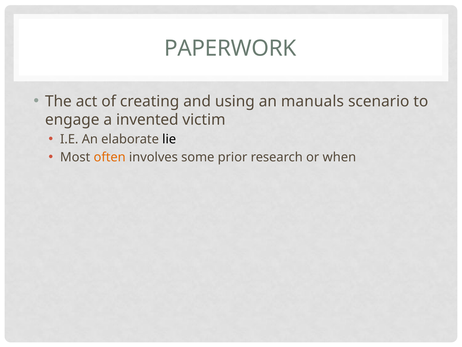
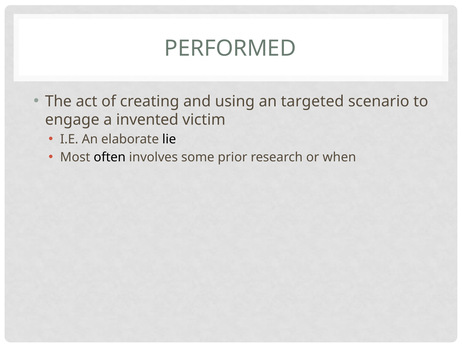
PAPERWORK: PAPERWORK -> PERFORMED (230, 48)
manuals: manuals -> targeted (312, 101)
often colour: orange -> black (110, 157)
